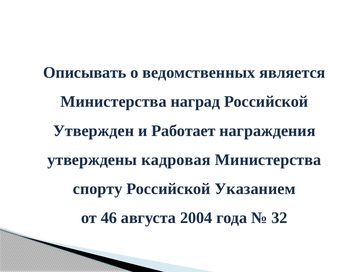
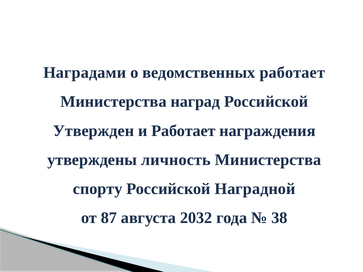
Описывать: Описывать -> Наградами (85, 73)
ведомственных является: является -> работает (292, 73)
кадровая: кадровая -> личность (176, 160)
Указанием: Указанием -> Наградной (255, 189)
46: 46 -> 87 (109, 218)
2004: 2004 -> 2032 (196, 218)
32: 32 -> 38 (279, 218)
